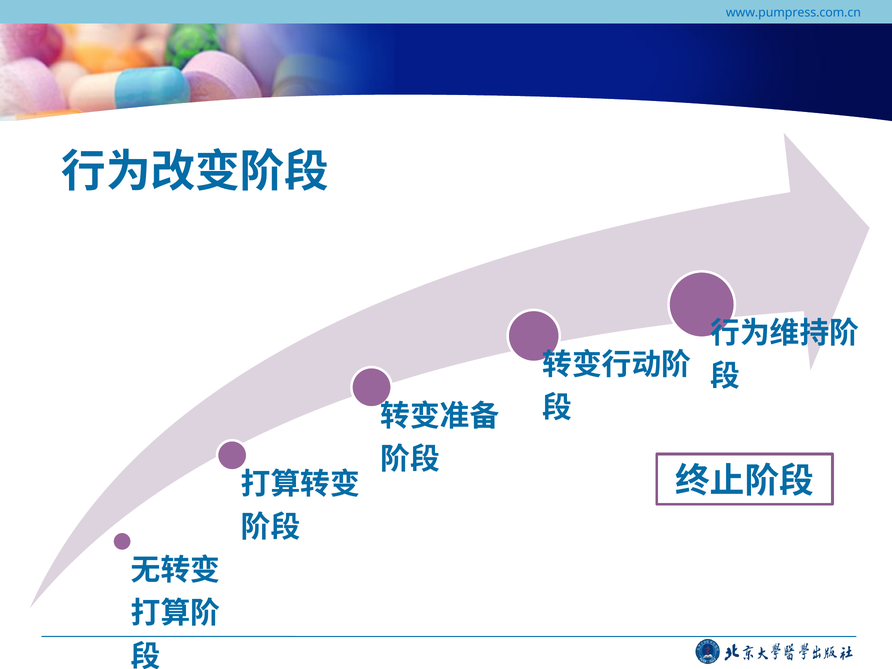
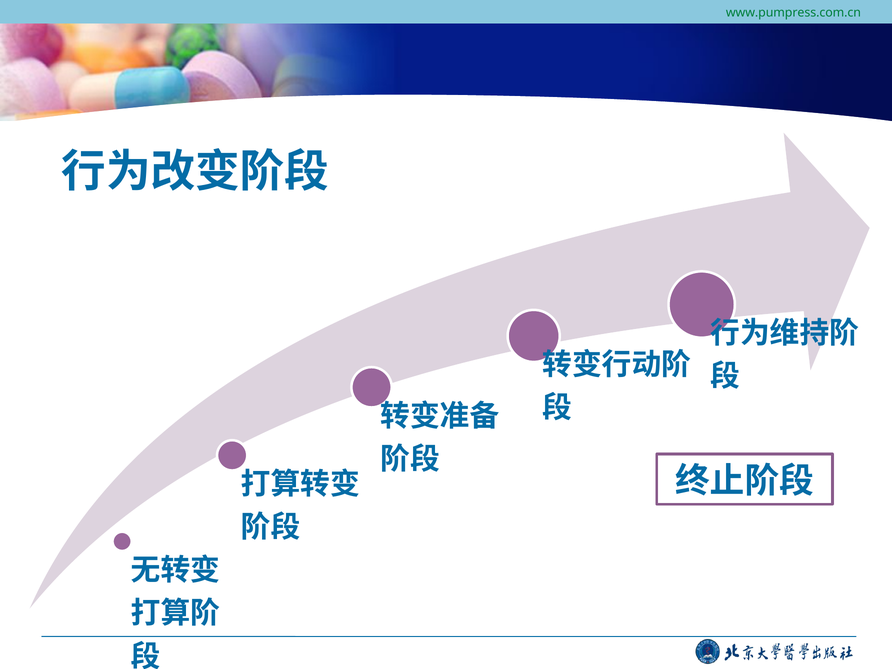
www.pumpress.com.cn colour: blue -> green (793, 13)
